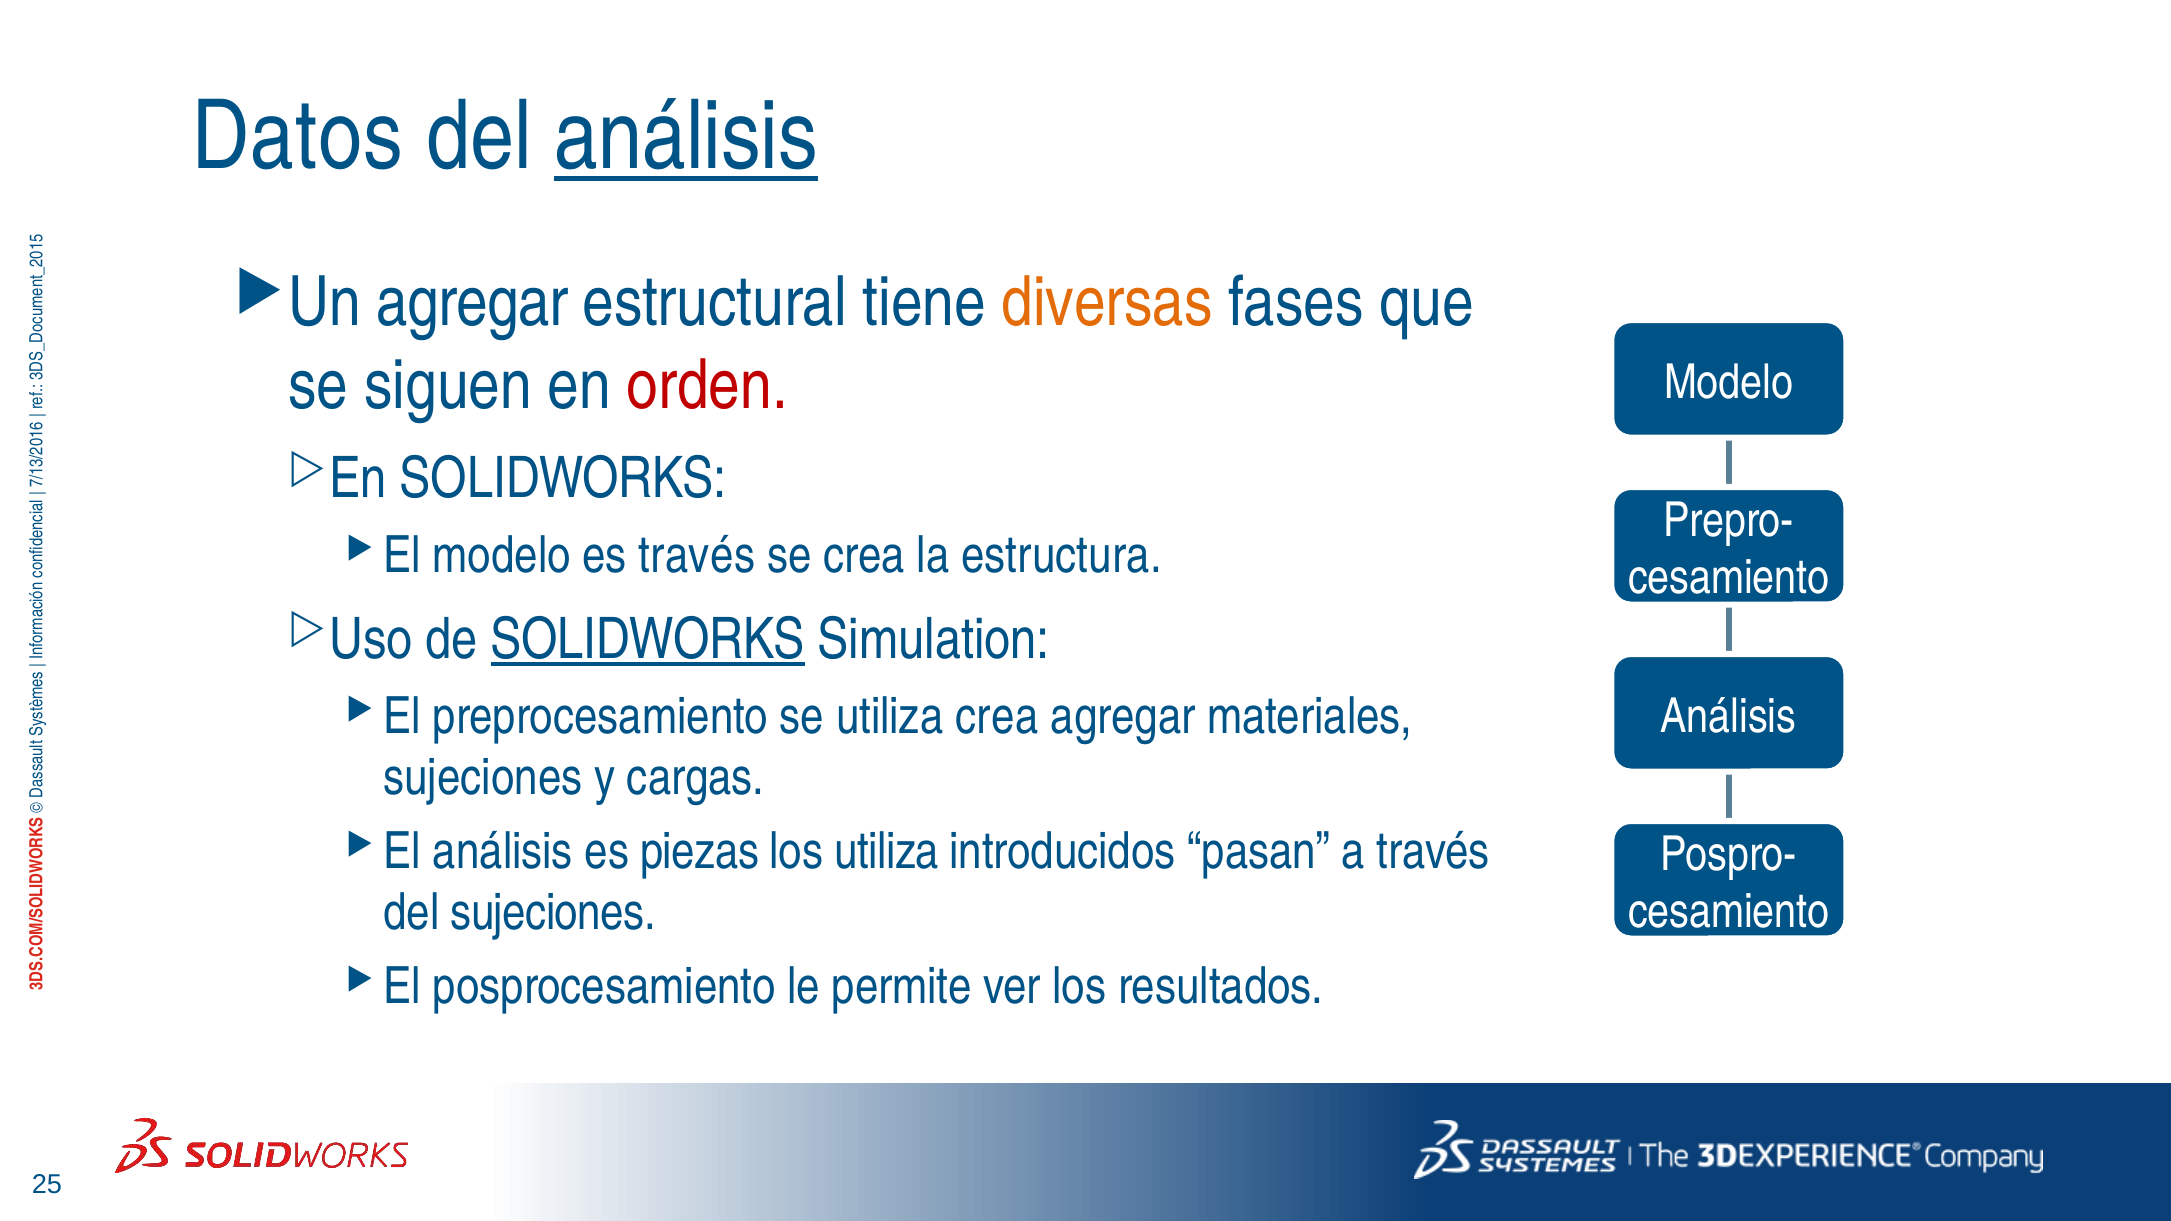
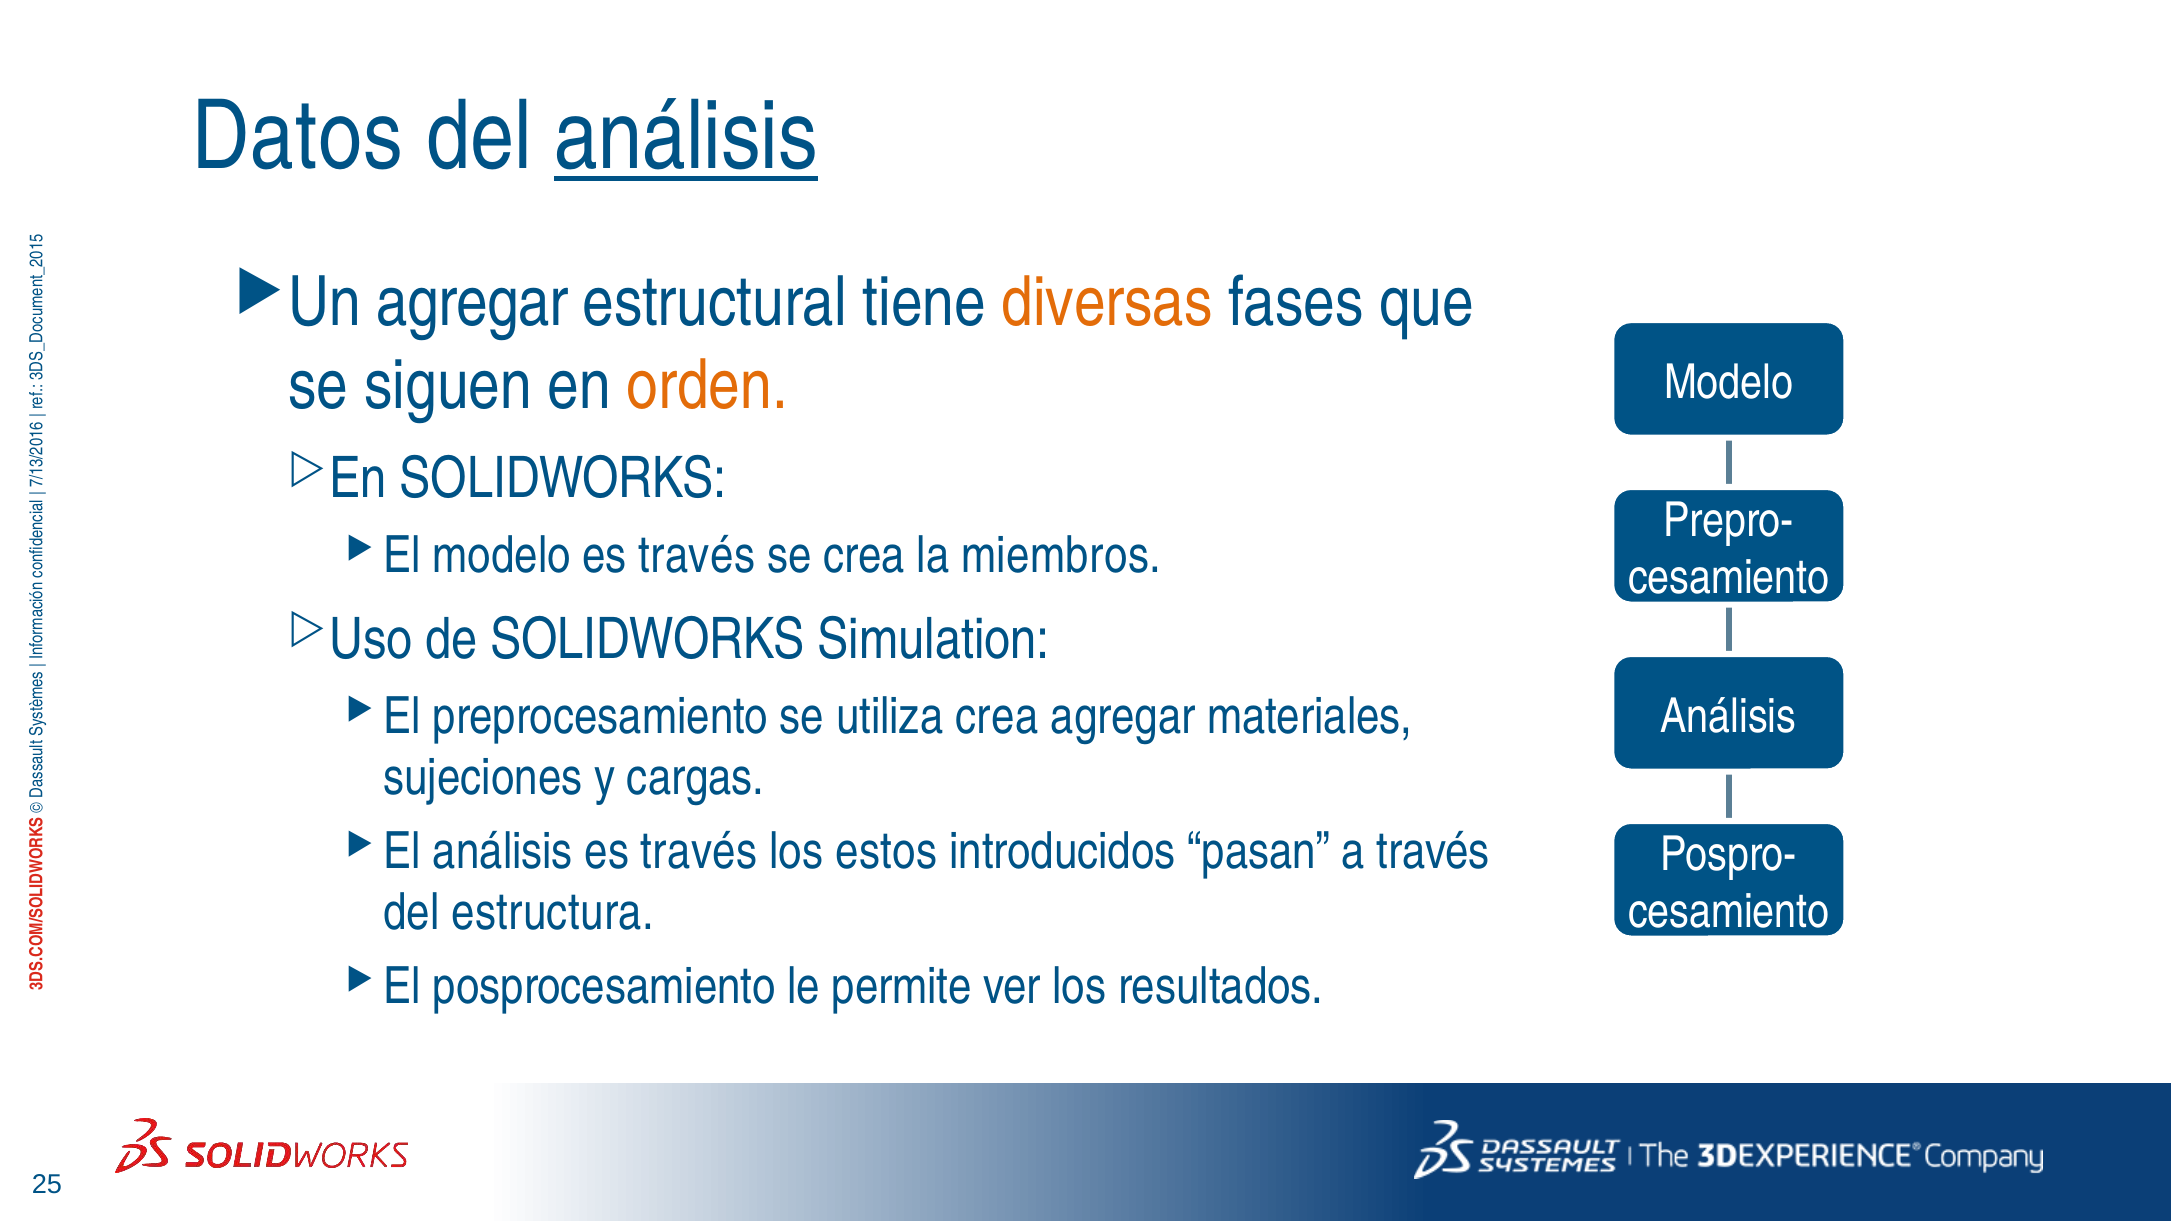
orden colour: red -> orange (707, 386)
estructura: estructura -> miembros (1061, 556)
SOLIDWORKS underline: present -> none (648, 640)
análisis es piezas: piezas -> través (699, 851)
los utiliza: utiliza -> estos (886, 851)
del sujeciones: sujeciones -> estructura (553, 913)
